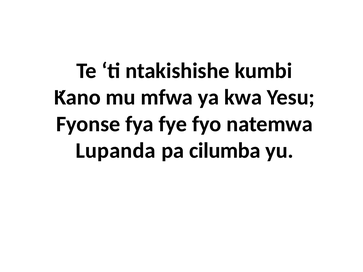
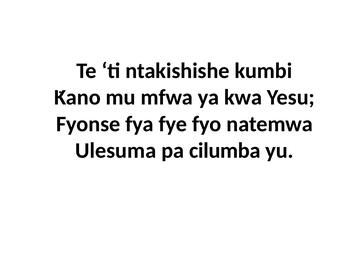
Lupanda: Lupanda -> Ulesuma (116, 151)
